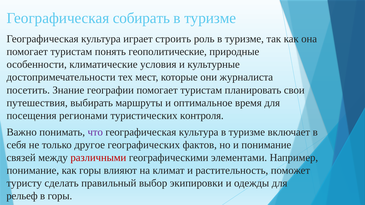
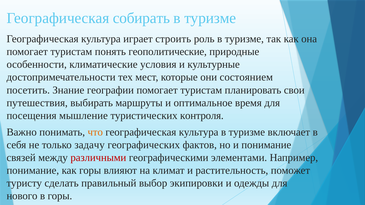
журналиста: журналиста -> состоянием (246, 77)
регионами: регионами -> мышление (83, 116)
что colour: purple -> orange (95, 132)
другое: другое -> задачу (90, 145)
рельеф: рельеф -> нового (22, 196)
